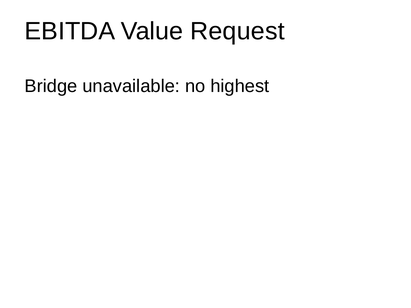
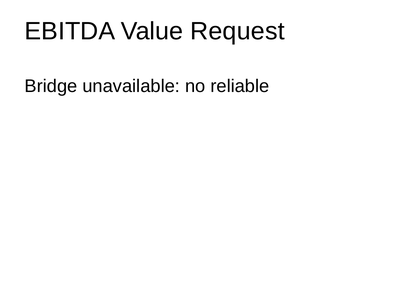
highest: highest -> reliable (240, 86)
